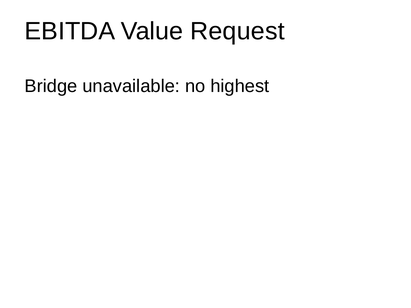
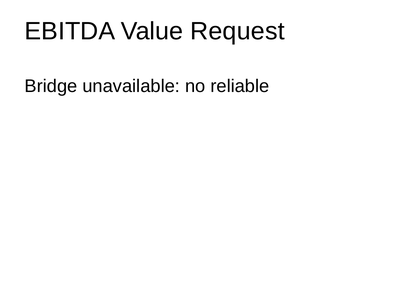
highest: highest -> reliable (240, 86)
